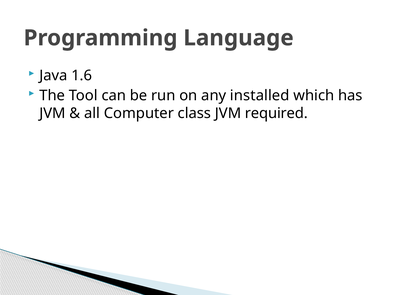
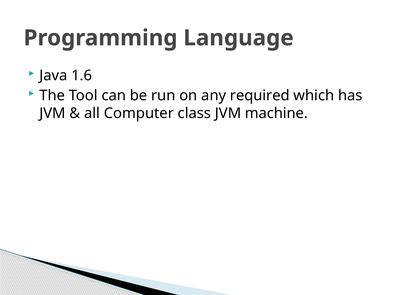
installed: installed -> required (260, 96)
required: required -> machine (276, 113)
